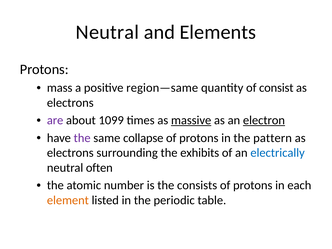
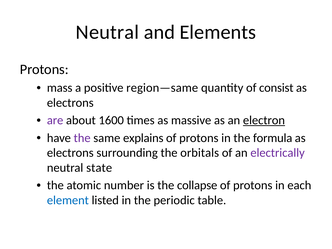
1099: 1099 -> 1600 (111, 120)
massive underline: present -> none (191, 120)
collapse: collapse -> explains (143, 138)
pattern: pattern -> formula (273, 138)
exhibits: exhibits -> orbitals (200, 153)
electrically colour: blue -> purple (278, 153)
often: often -> state (99, 168)
consists: consists -> collapse (197, 185)
element colour: orange -> blue (68, 200)
